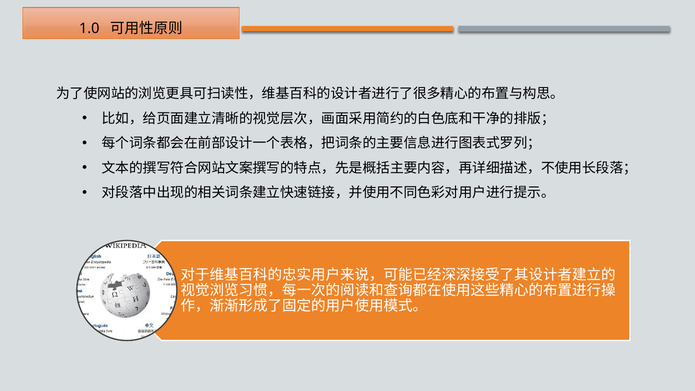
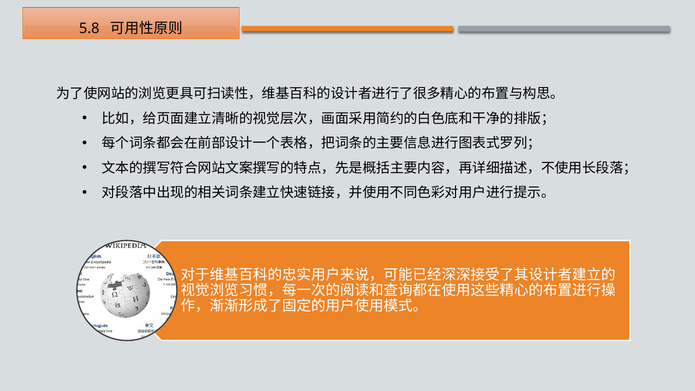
1.0: 1.0 -> 5.8 (89, 28)
